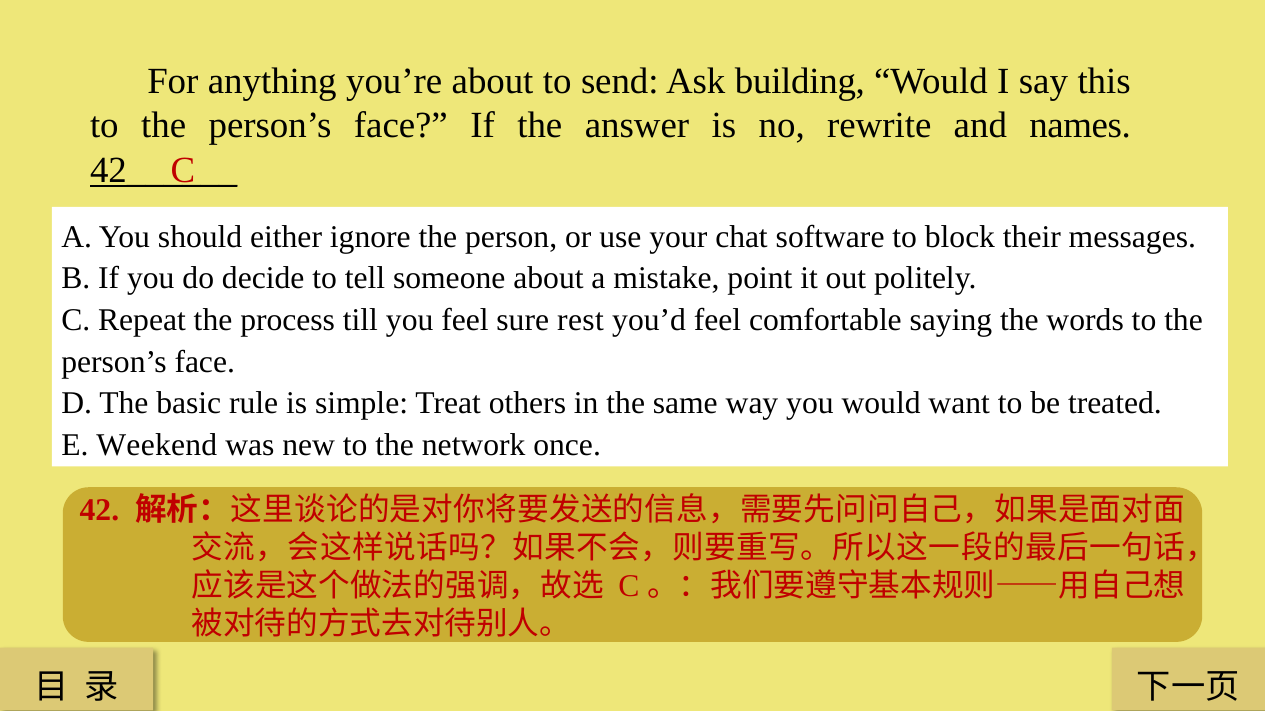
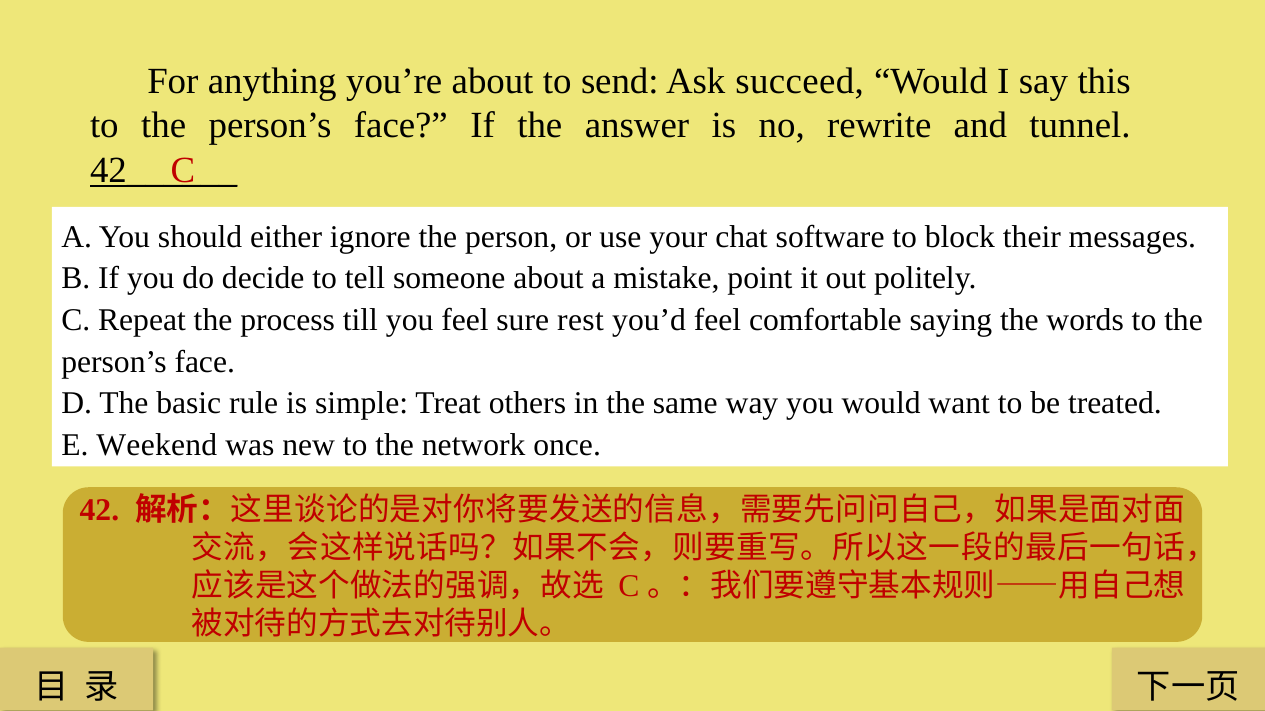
building: building -> succeed (800, 82)
names: names -> tunnel (1080, 126)
